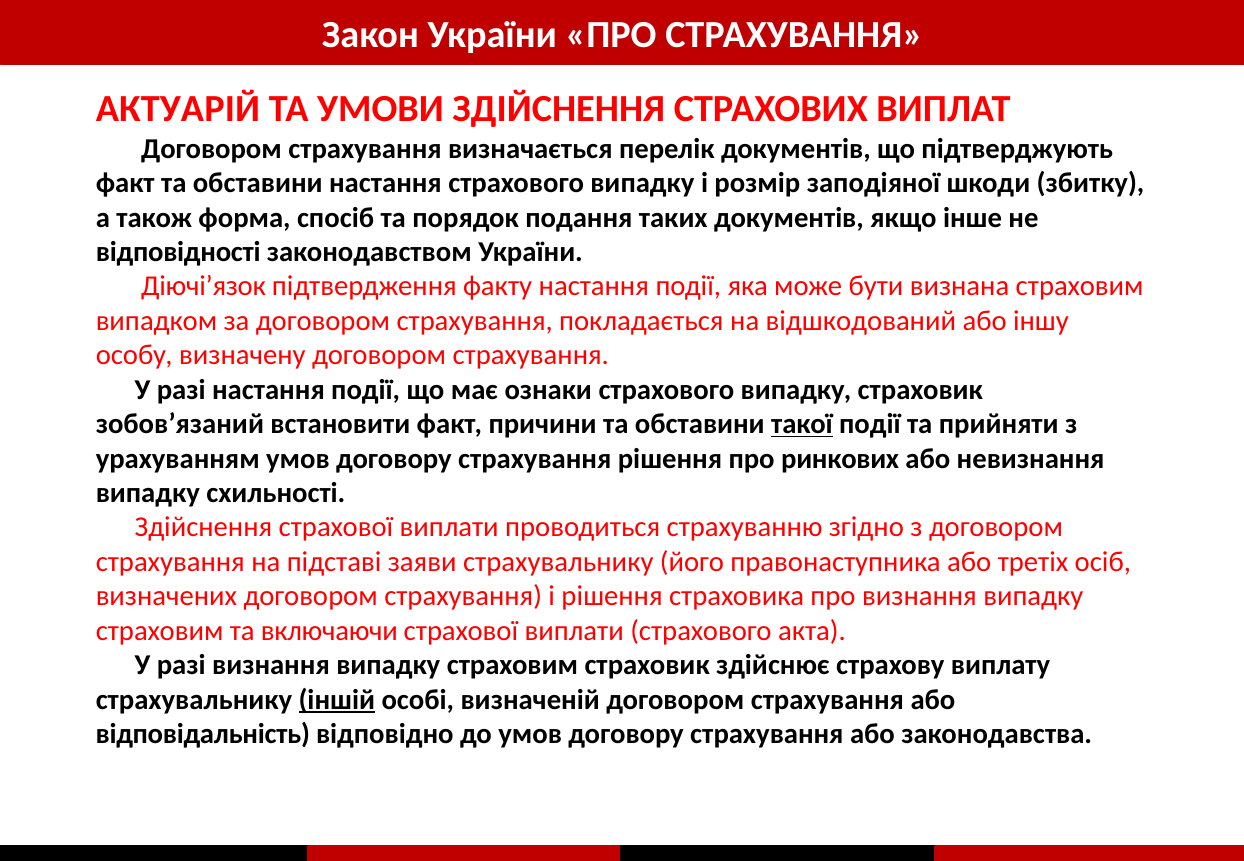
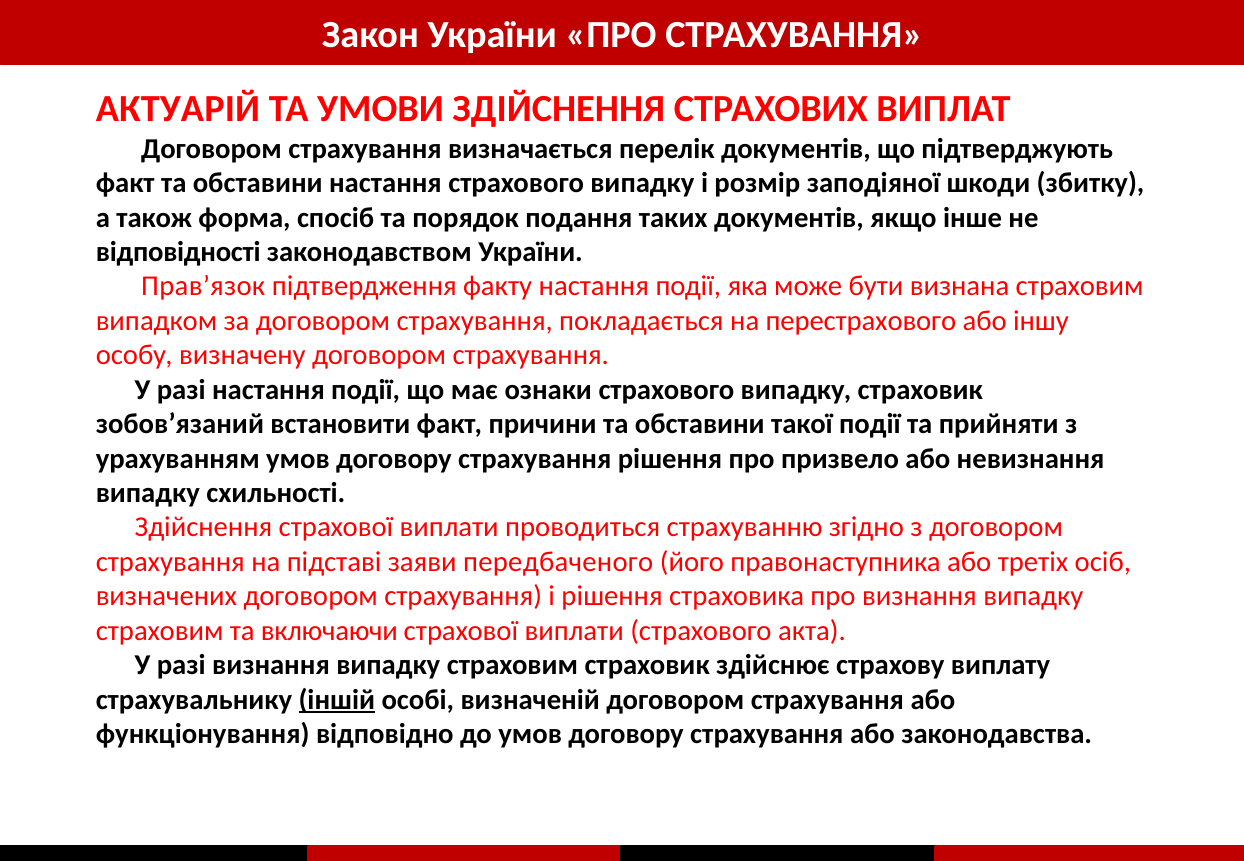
Діючі’язок: Діючі’язок -> Прав’язок (203, 287)
відшкодований: відшкодований -> перестрахового (861, 321)
такої underline: present -> none (802, 424)
ринкових: ринкових -> призвело (840, 459)
заяви страхувальнику: страхувальнику -> передбаченого (558, 562)
відповідальність: відповідальність -> функціонування (203, 734)
